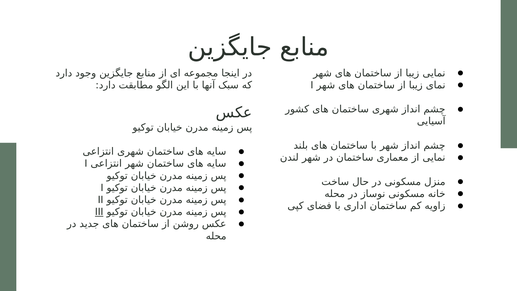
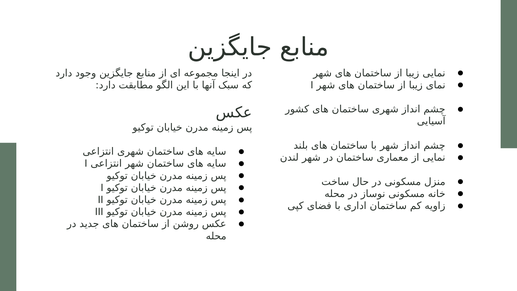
III underline: present -> none (99, 212)
